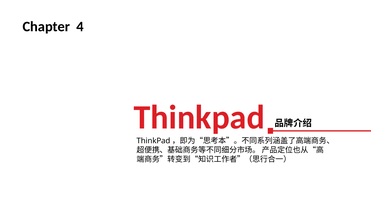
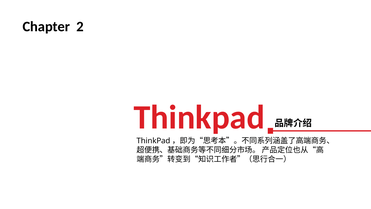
4: 4 -> 2 (80, 27)
